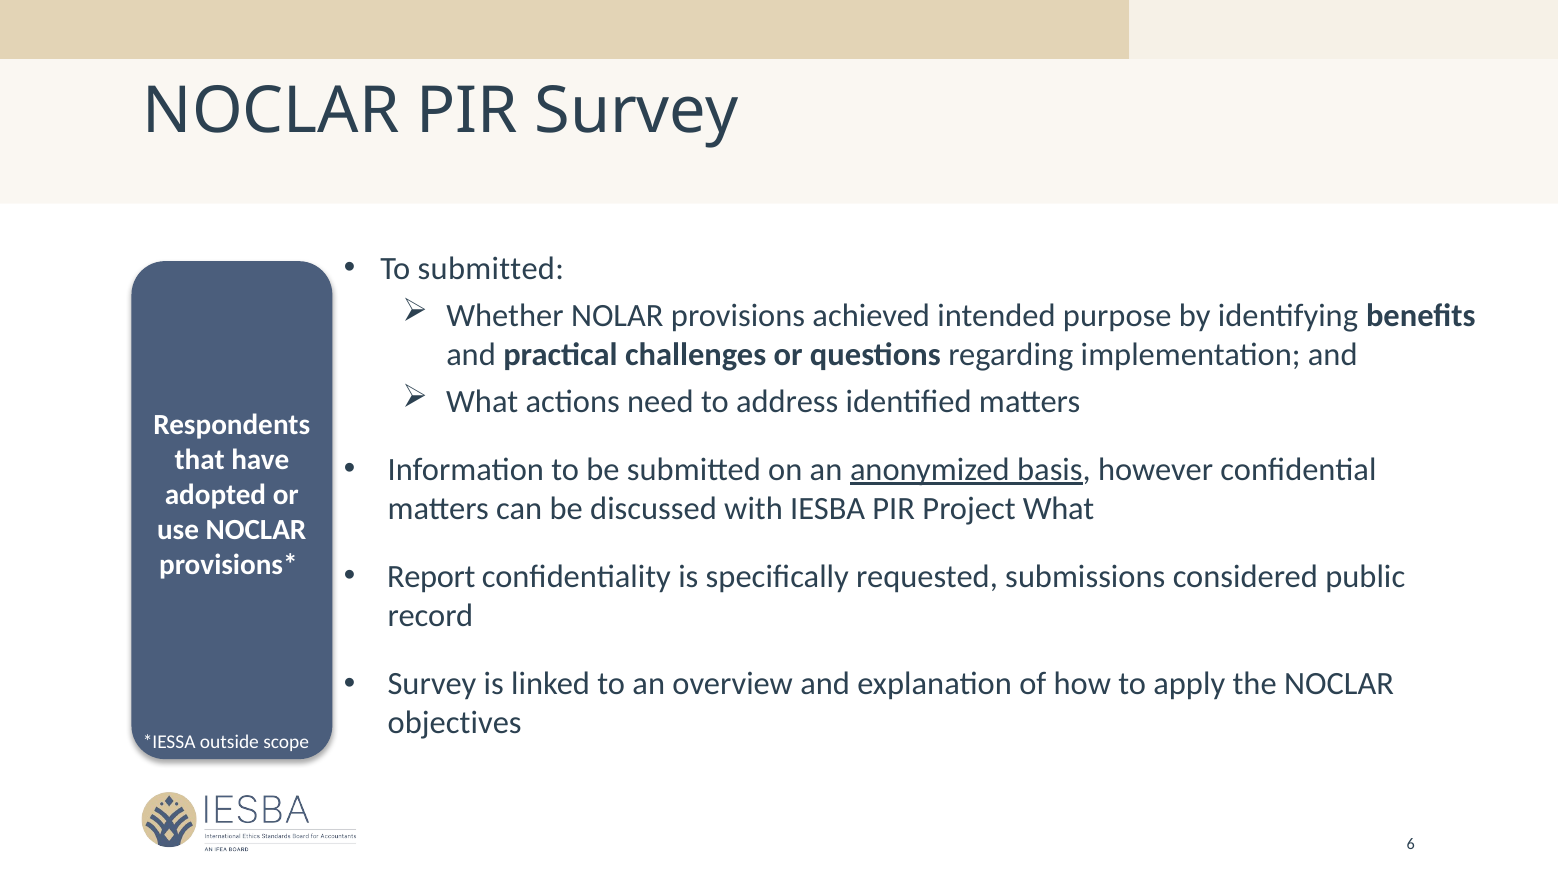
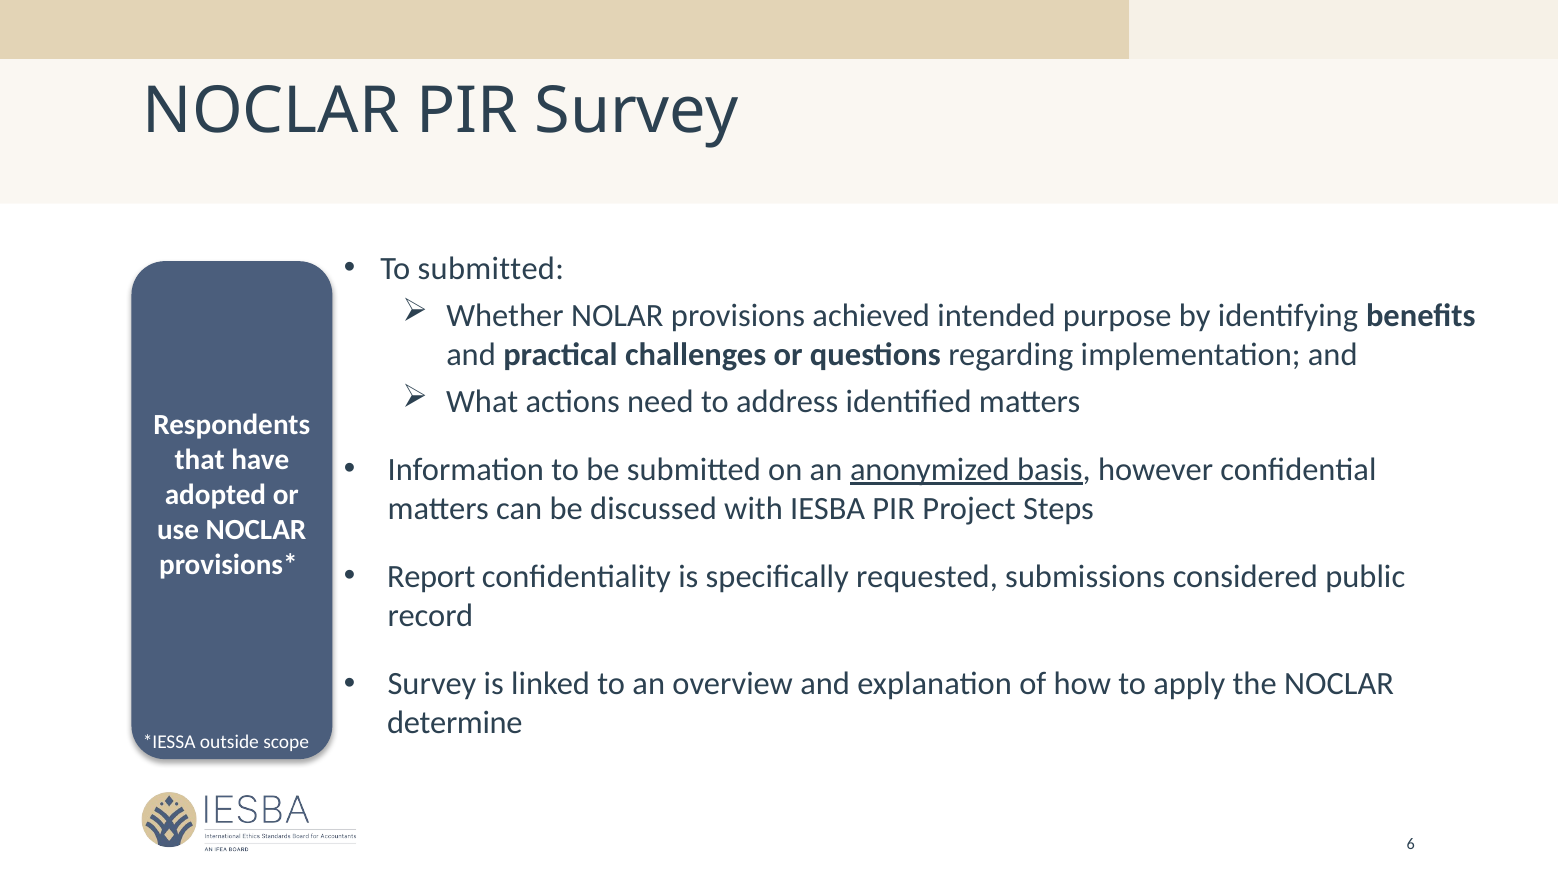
Project What: What -> Steps (1058, 509)
objectives: objectives -> determine (455, 723)
